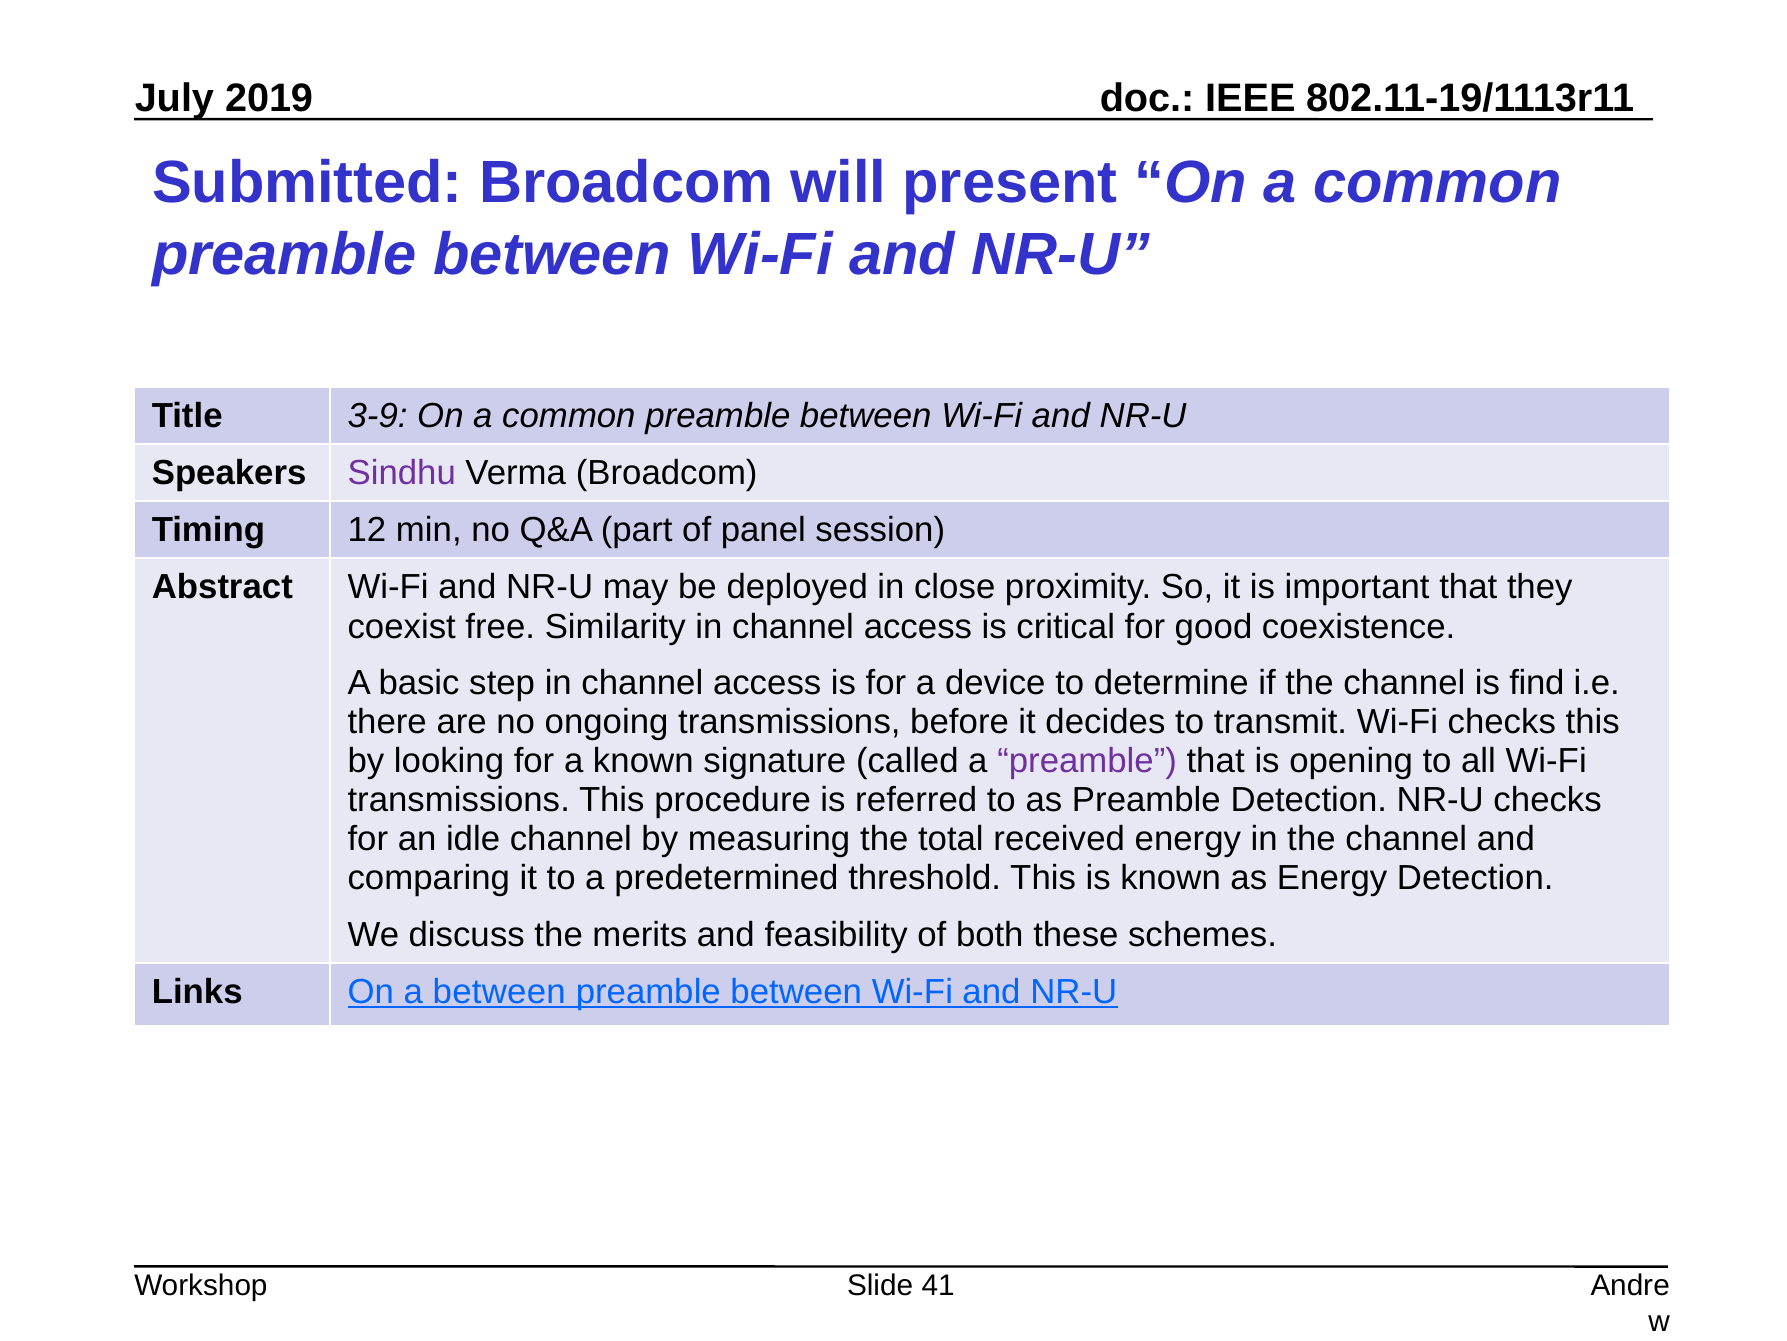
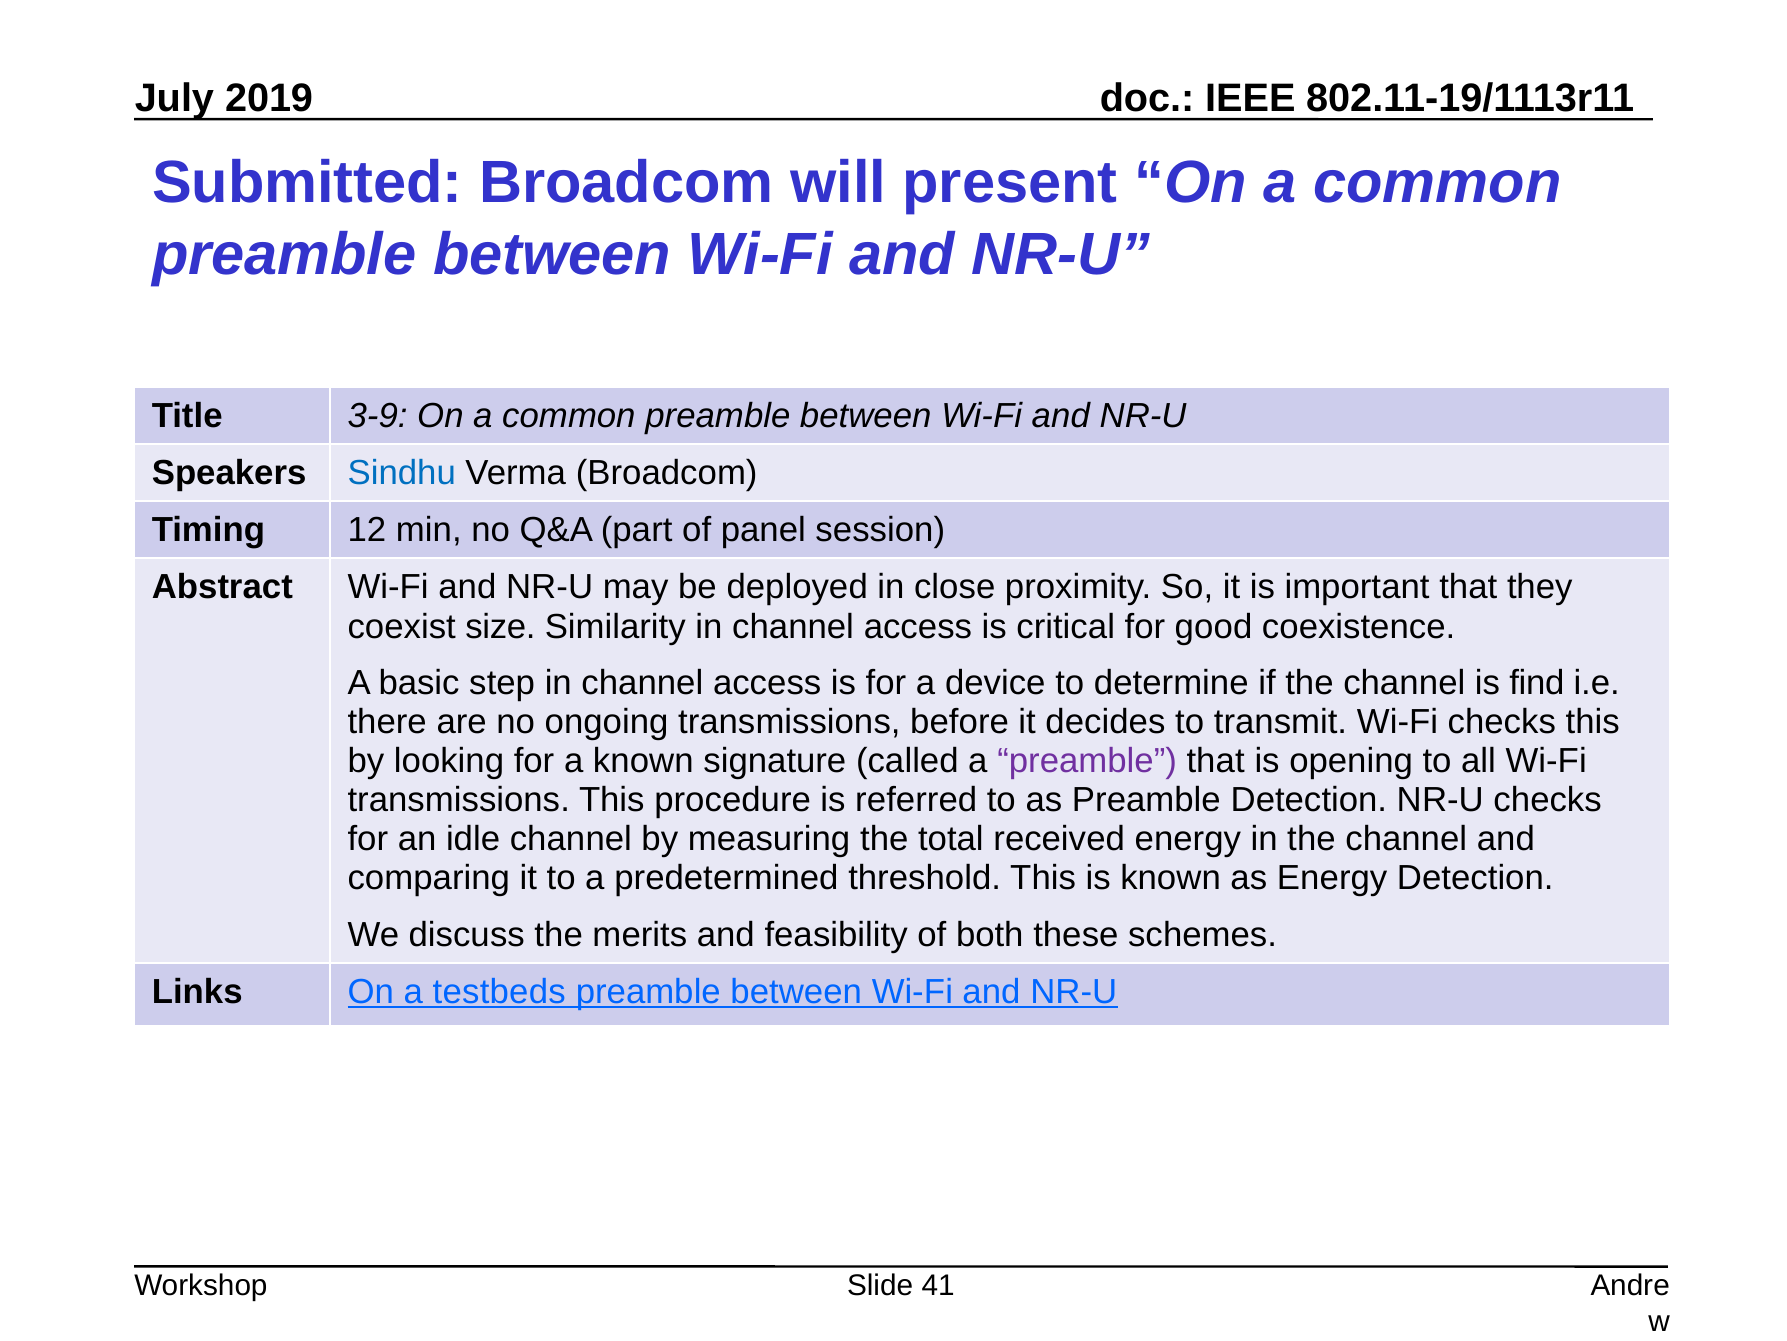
Sindhu colour: purple -> blue (402, 473)
free: free -> size (500, 626)
a between: between -> testbeds (499, 991)
